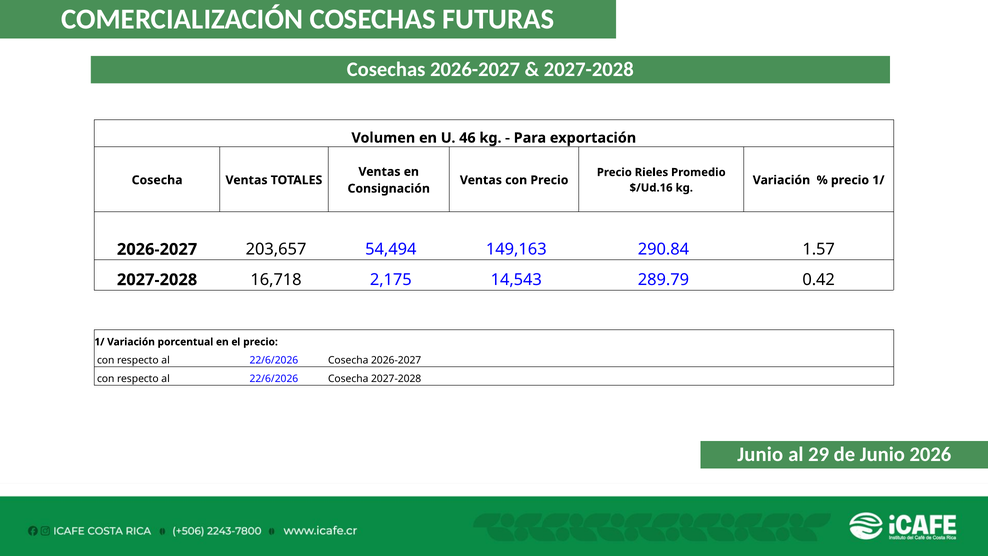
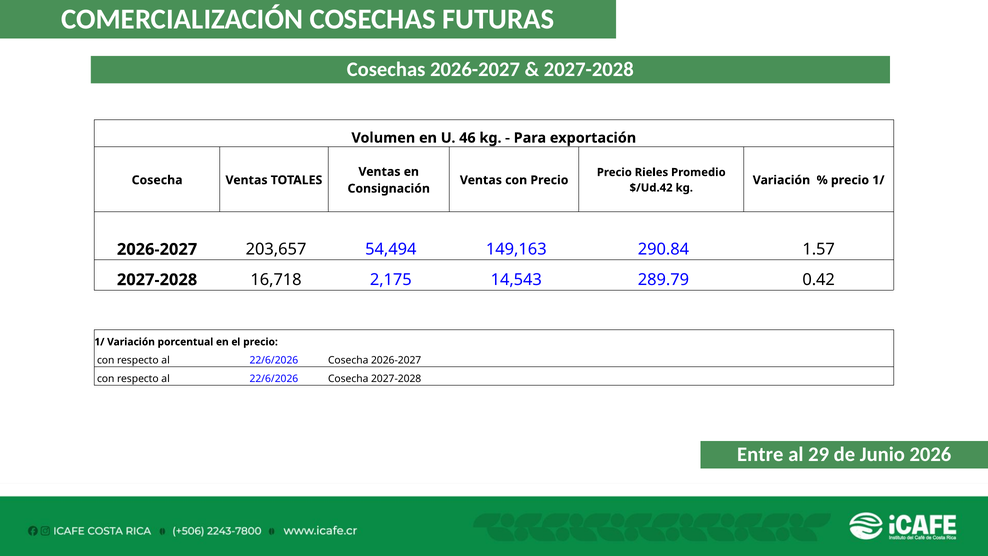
$/Ud.16: $/Ud.16 -> $/Ud.42 (651, 188)
Junio: Junio -> Entre (760, 454)
